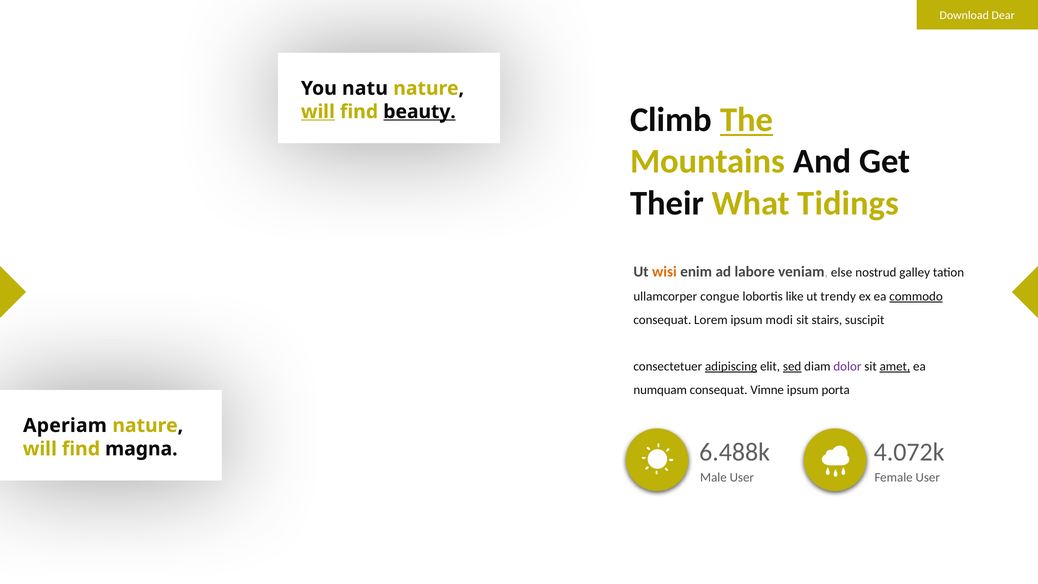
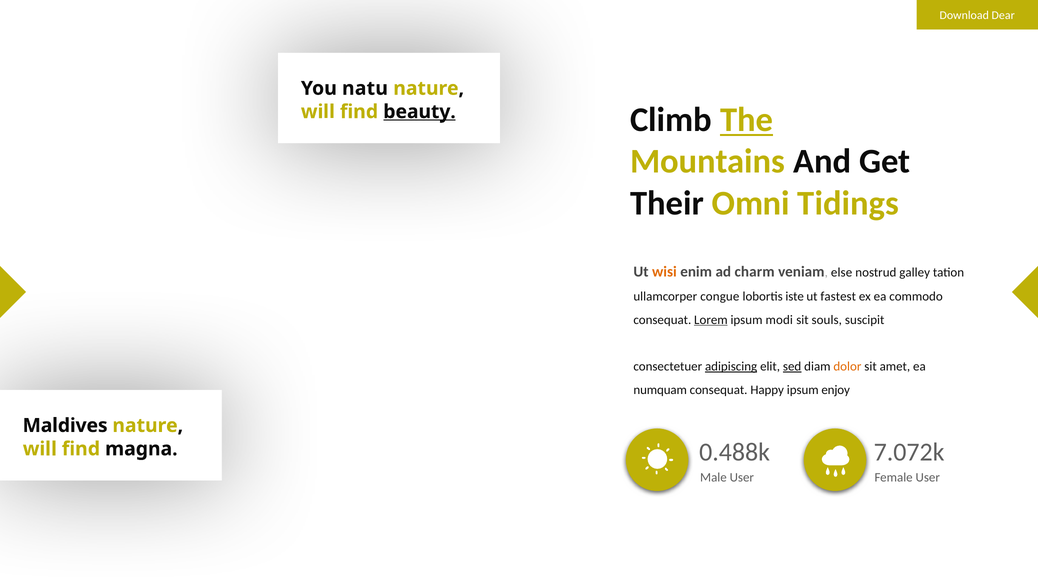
will underline: present -> none (318, 112)
What: What -> Omni (751, 203)
labore: labore -> charm (755, 272)
like: like -> iste (795, 296)
trendy: trendy -> fastest (838, 296)
commodo underline: present -> none (916, 296)
Lorem underline: none -> present (711, 320)
stairs: stairs -> souls (827, 320)
dolor colour: purple -> orange (847, 366)
amet underline: present -> none (895, 366)
Vimne: Vimne -> Happy (767, 390)
porta: porta -> enjoy (836, 390)
Aperiam: Aperiam -> Maldives (65, 425)
6.488k: 6.488k -> 0.488k (735, 452)
4.072k: 4.072k -> 7.072k (909, 452)
